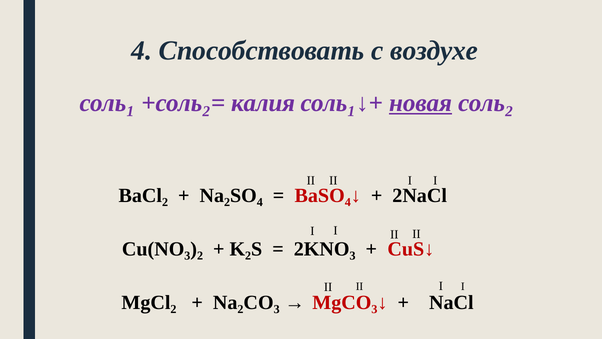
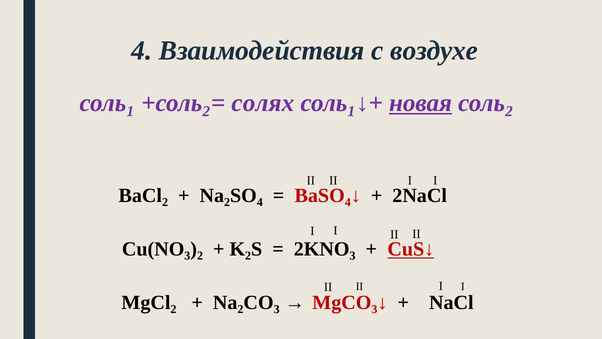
Способствовать: Способствовать -> Взаимодействия (262, 51)
калия: калия -> солях (263, 103)
CuS↓ underline: none -> present (411, 249)
